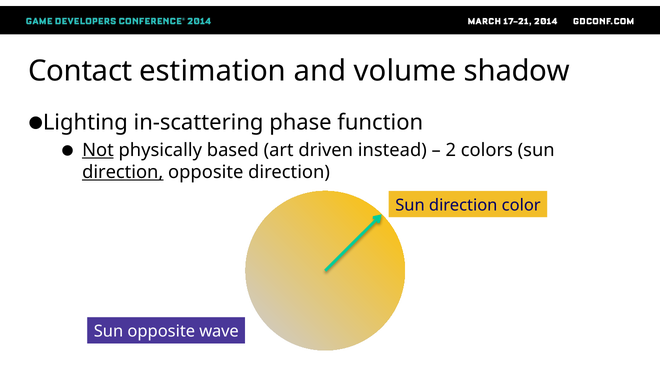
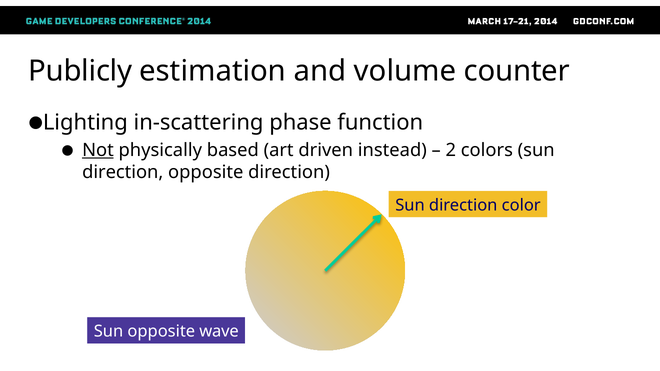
Contact: Contact -> Publicly (80, 71)
shadow: shadow -> counter (517, 71)
direction underline: present -> none (123, 172)
